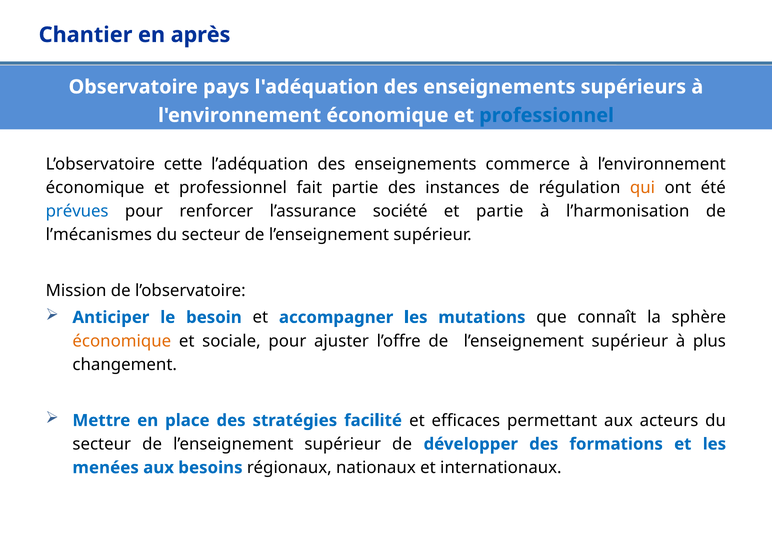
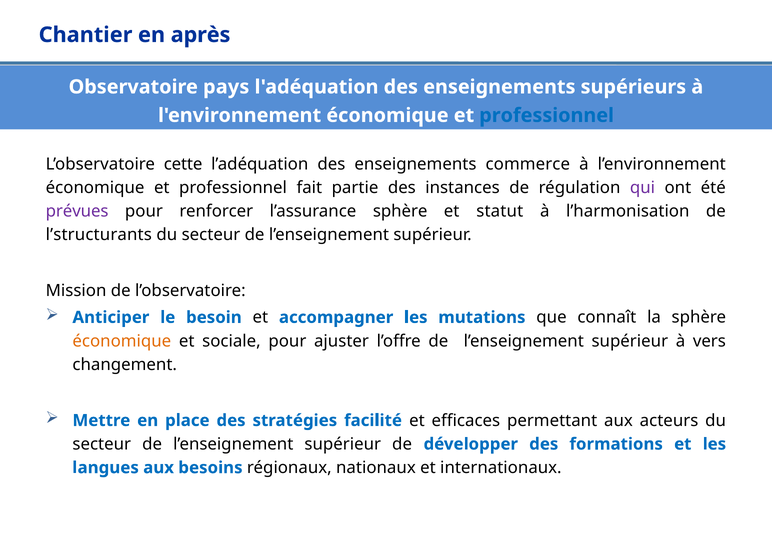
qui colour: orange -> purple (642, 188)
prévues colour: blue -> purple (77, 211)
l’assurance société: société -> sphère (400, 211)
et partie: partie -> statut (500, 211)
l’mécanismes: l’mécanismes -> l’structurants (99, 235)
plus: plus -> vers (709, 341)
menées: menées -> langues (106, 468)
